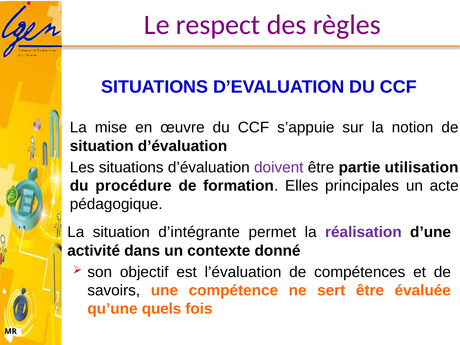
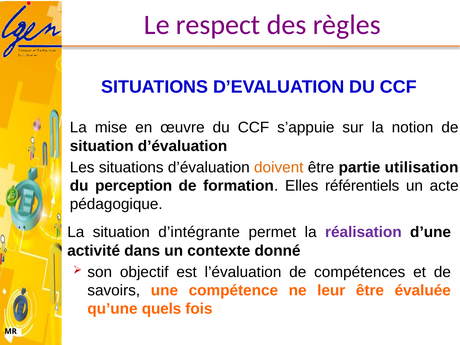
doivent colour: purple -> orange (279, 167)
procédure: procédure -> perception (134, 186)
principales: principales -> référentiels (362, 186)
sert: sert -> leur (331, 290)
